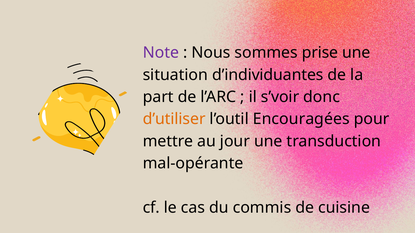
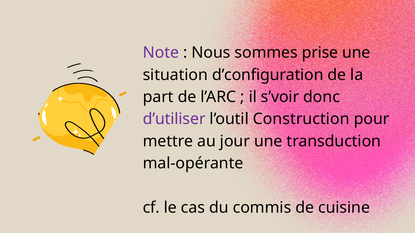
d’individuantes: d’individuantes -> d’configuration (268, 75)
d’utiliser colour: orange -> purple (174, 119)
Encouragées: Encouragées -> Construction (301, 119)
